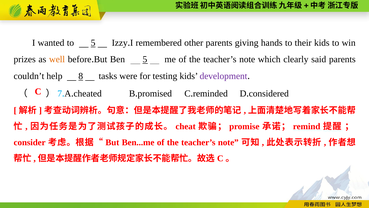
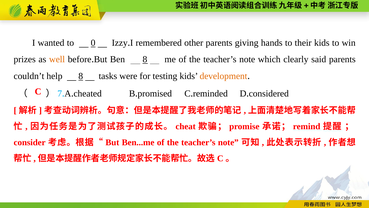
to 5: 5 -> 0 (93, 43)
Ben 5: 5 -> 8 (145, 59)
development colour: purple -> orange (223, 76)
